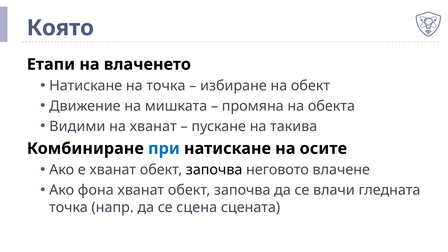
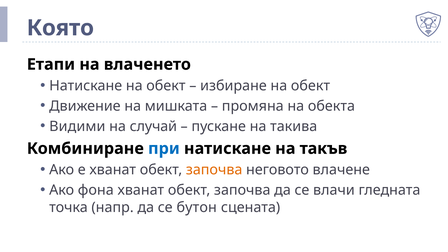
Натискане на точка: точка -> обект (166, 86)
на хванат: хванат -> случай (153, 126)
осите: осите -> такъв (323, 149)
започва colour: black -> orange (214, 170)
сцена: сцена -> бутон (197, 207)
